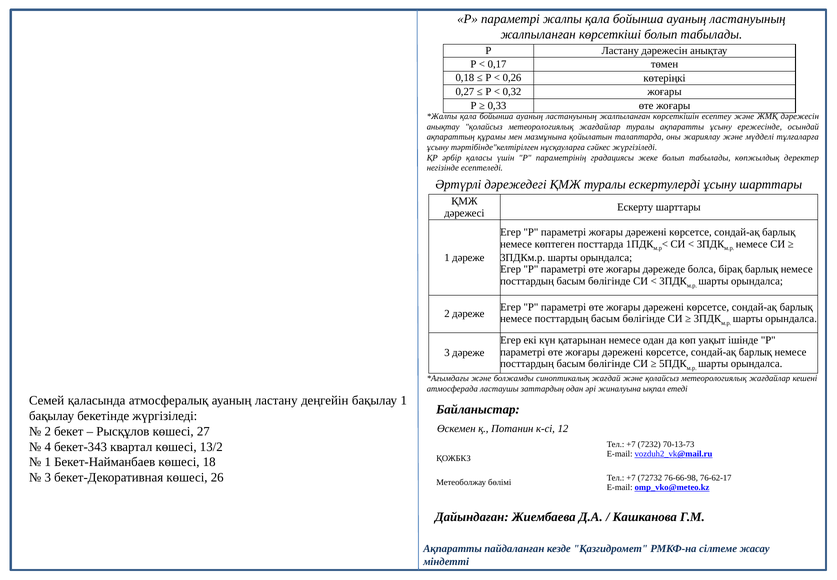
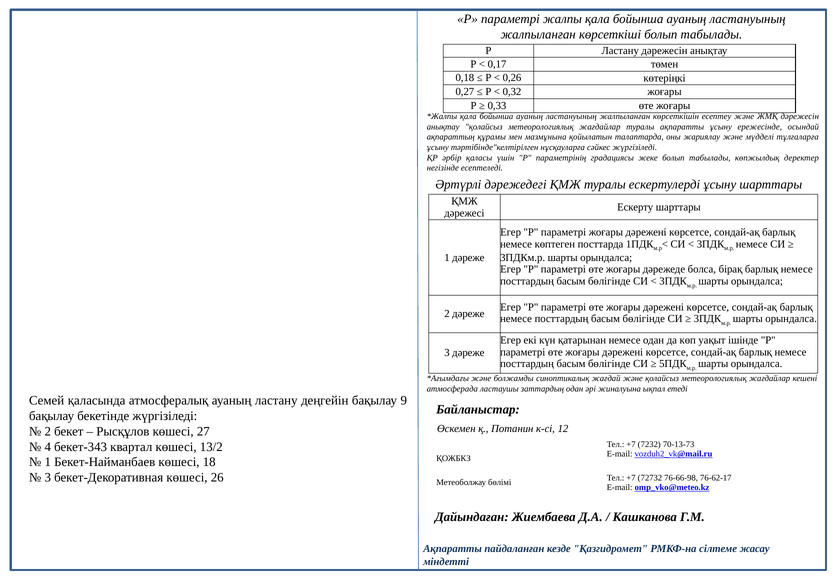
бақылау 1: 1 -> 9 (404, 400)
